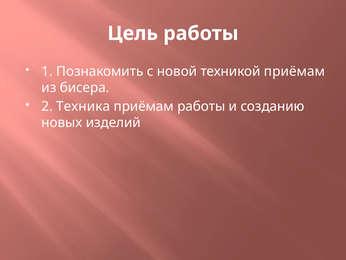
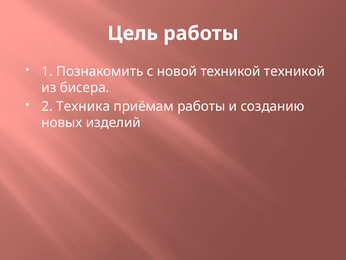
техникой приёмам: приёмам -> техникой (295, 71)
